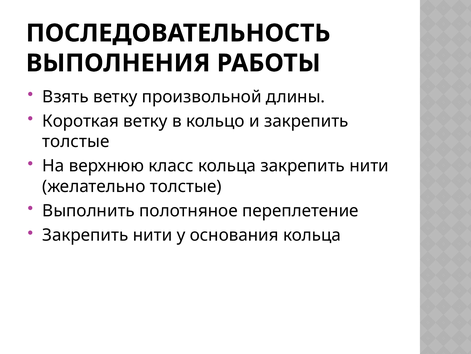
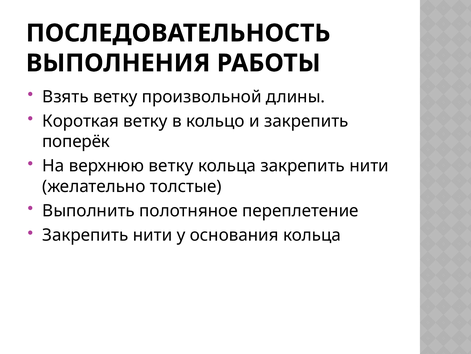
толстые: толстые -> поперёк (76, 141)
верхнюю класс: класс -> ветку (171, 166)
